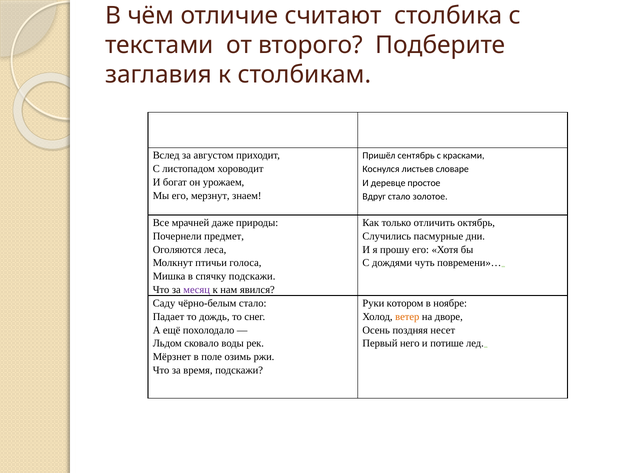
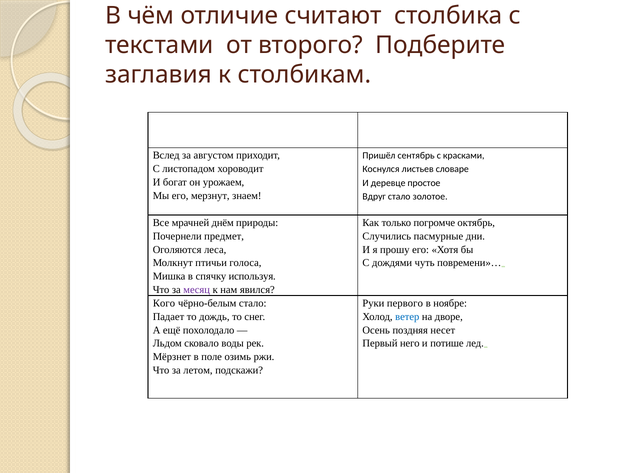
даже: даже -> днём (223, 223)
отличить: отличить -> погромче (434, 223)
спячку подскажи: подскажи -> используя (252, 277)
Саду: Саду -> Кого (164, 303)
котором: котором -> первого (405, 303)
ветер colour: orange -> blue (407, 317)
время: время -> летом (198, 370)
